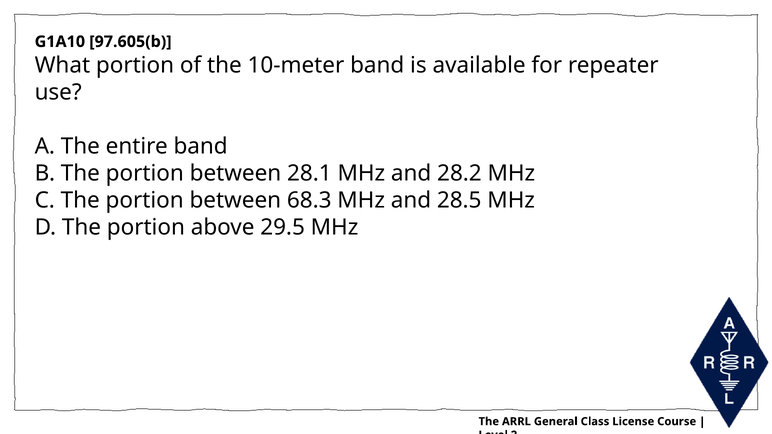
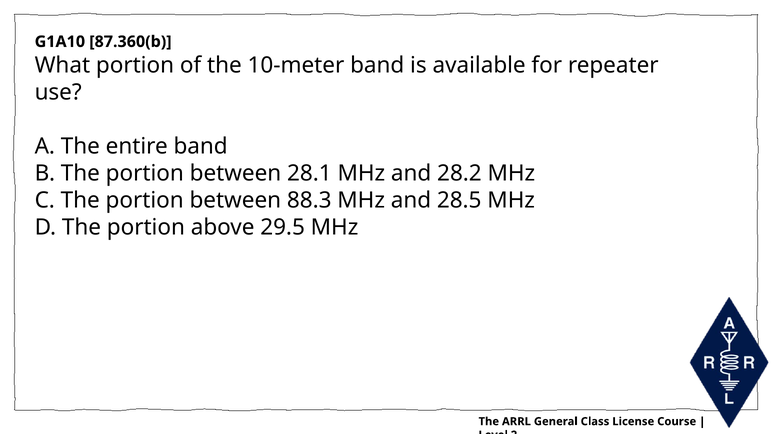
97.605(b: 97.605(b -> 87.360(b (130, 42)
68.3: 68.3 -> 88.3 (309, 201)
